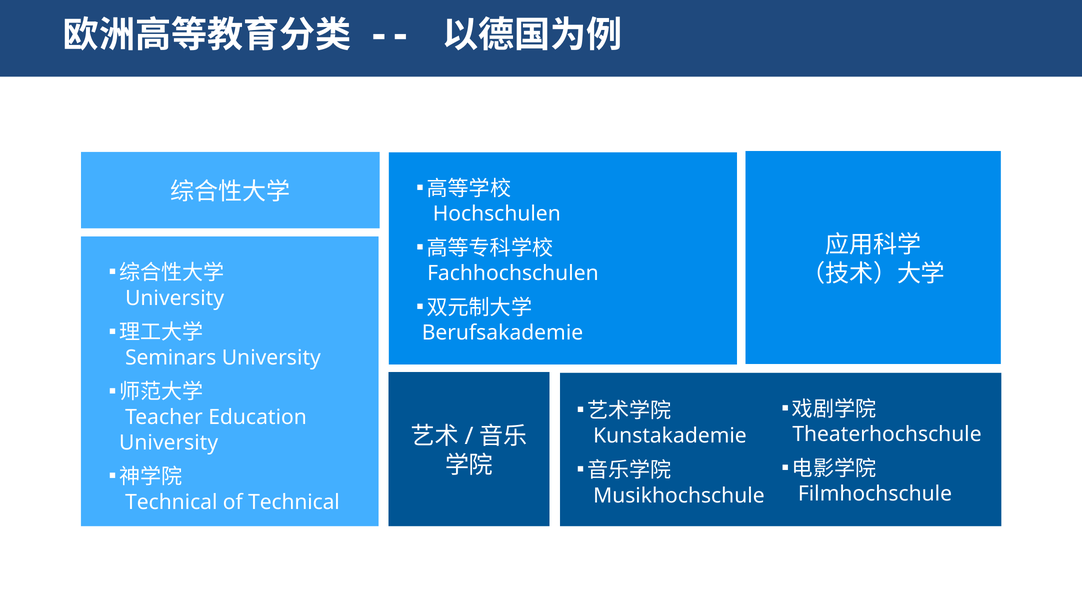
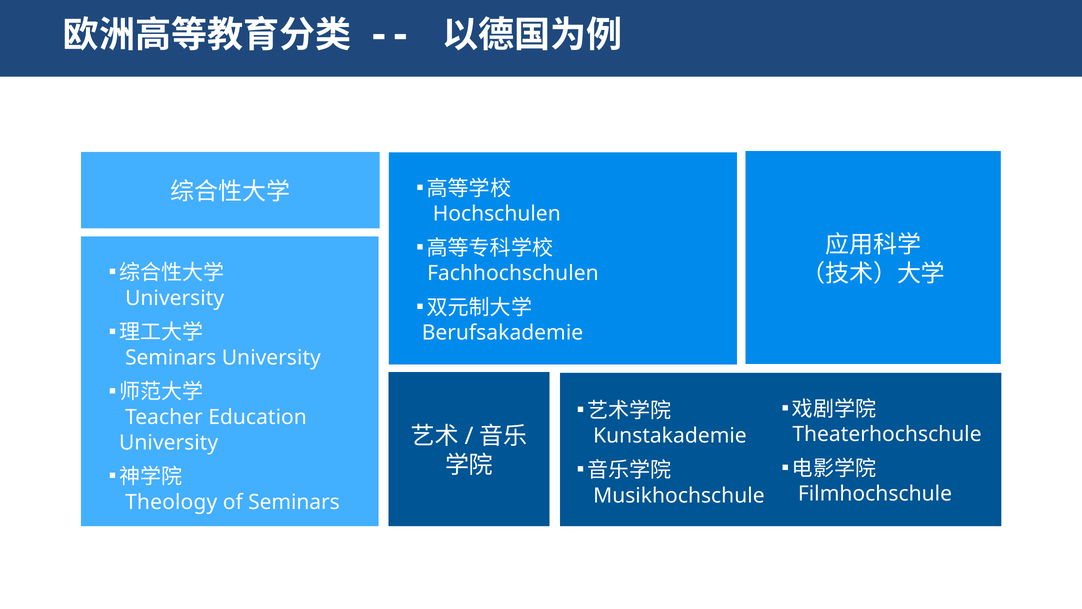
Technical: Technical -> Theology (171, 502)
of Technical: Technical -> Seminars (294, 502)
